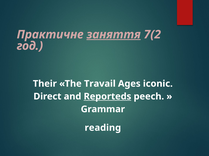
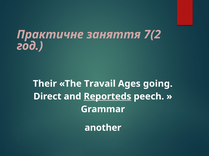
заняття underline: present -> none (114, 35)
iconic: iconic -> going (158, 84)
reading: reading -> another (103, 128)
